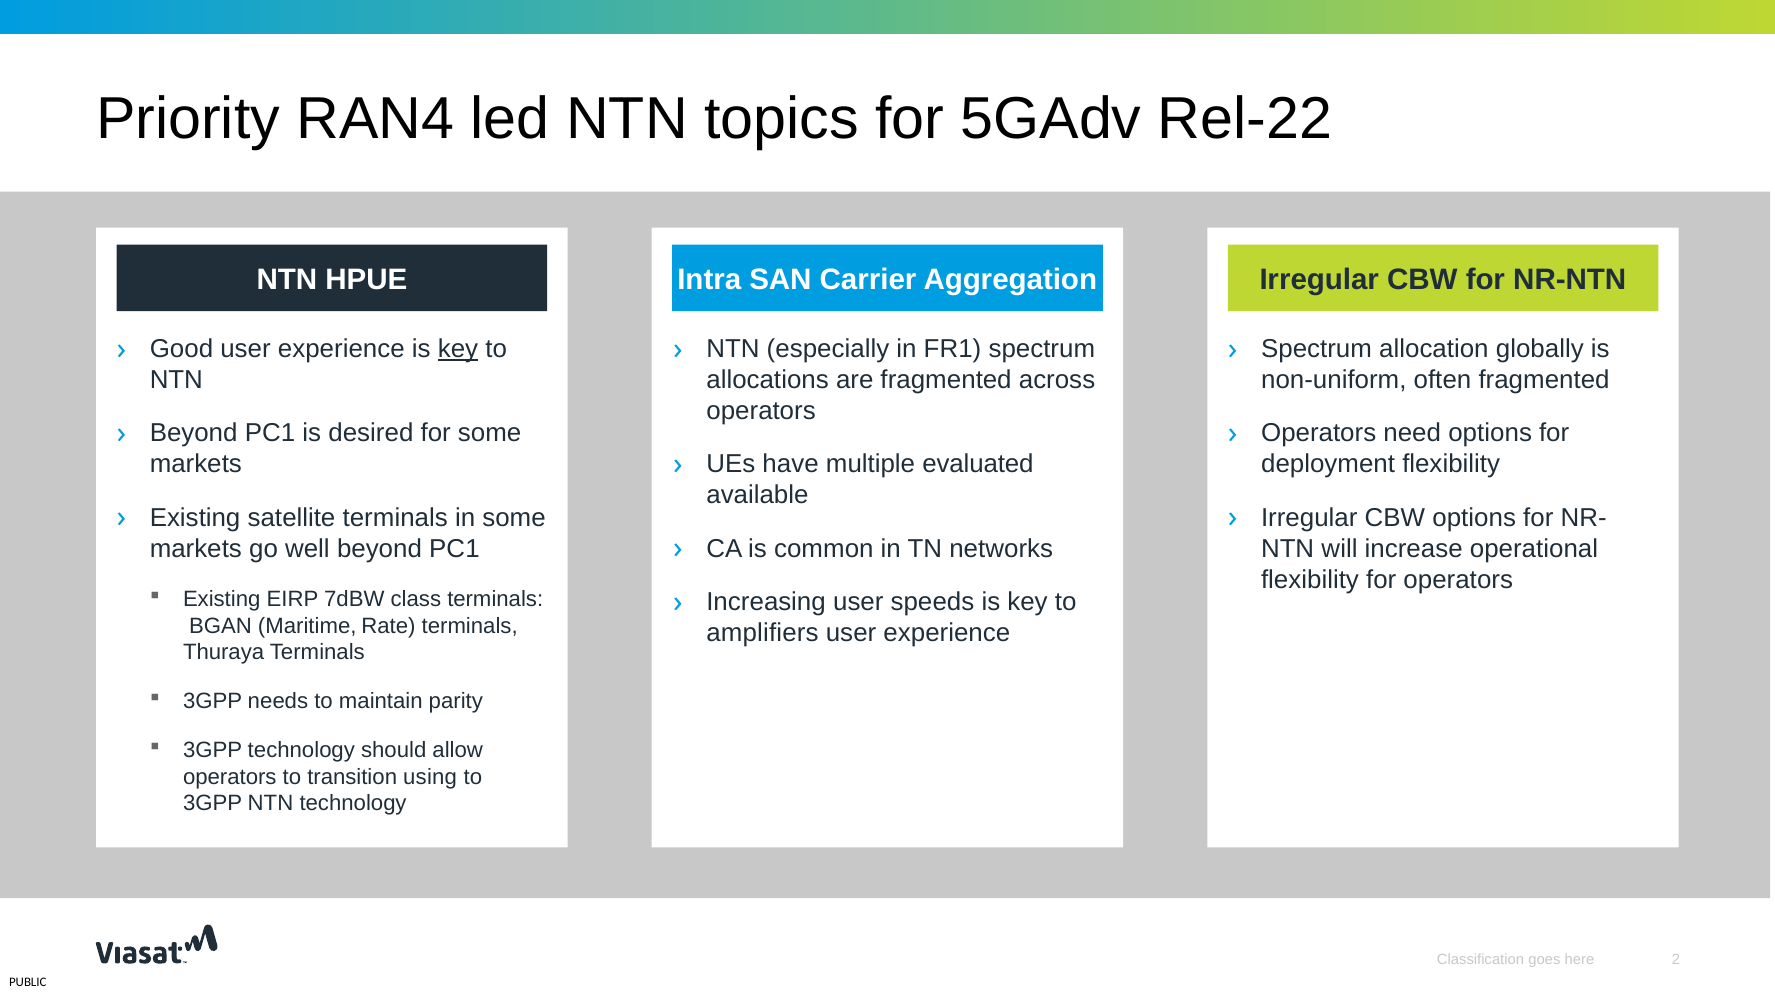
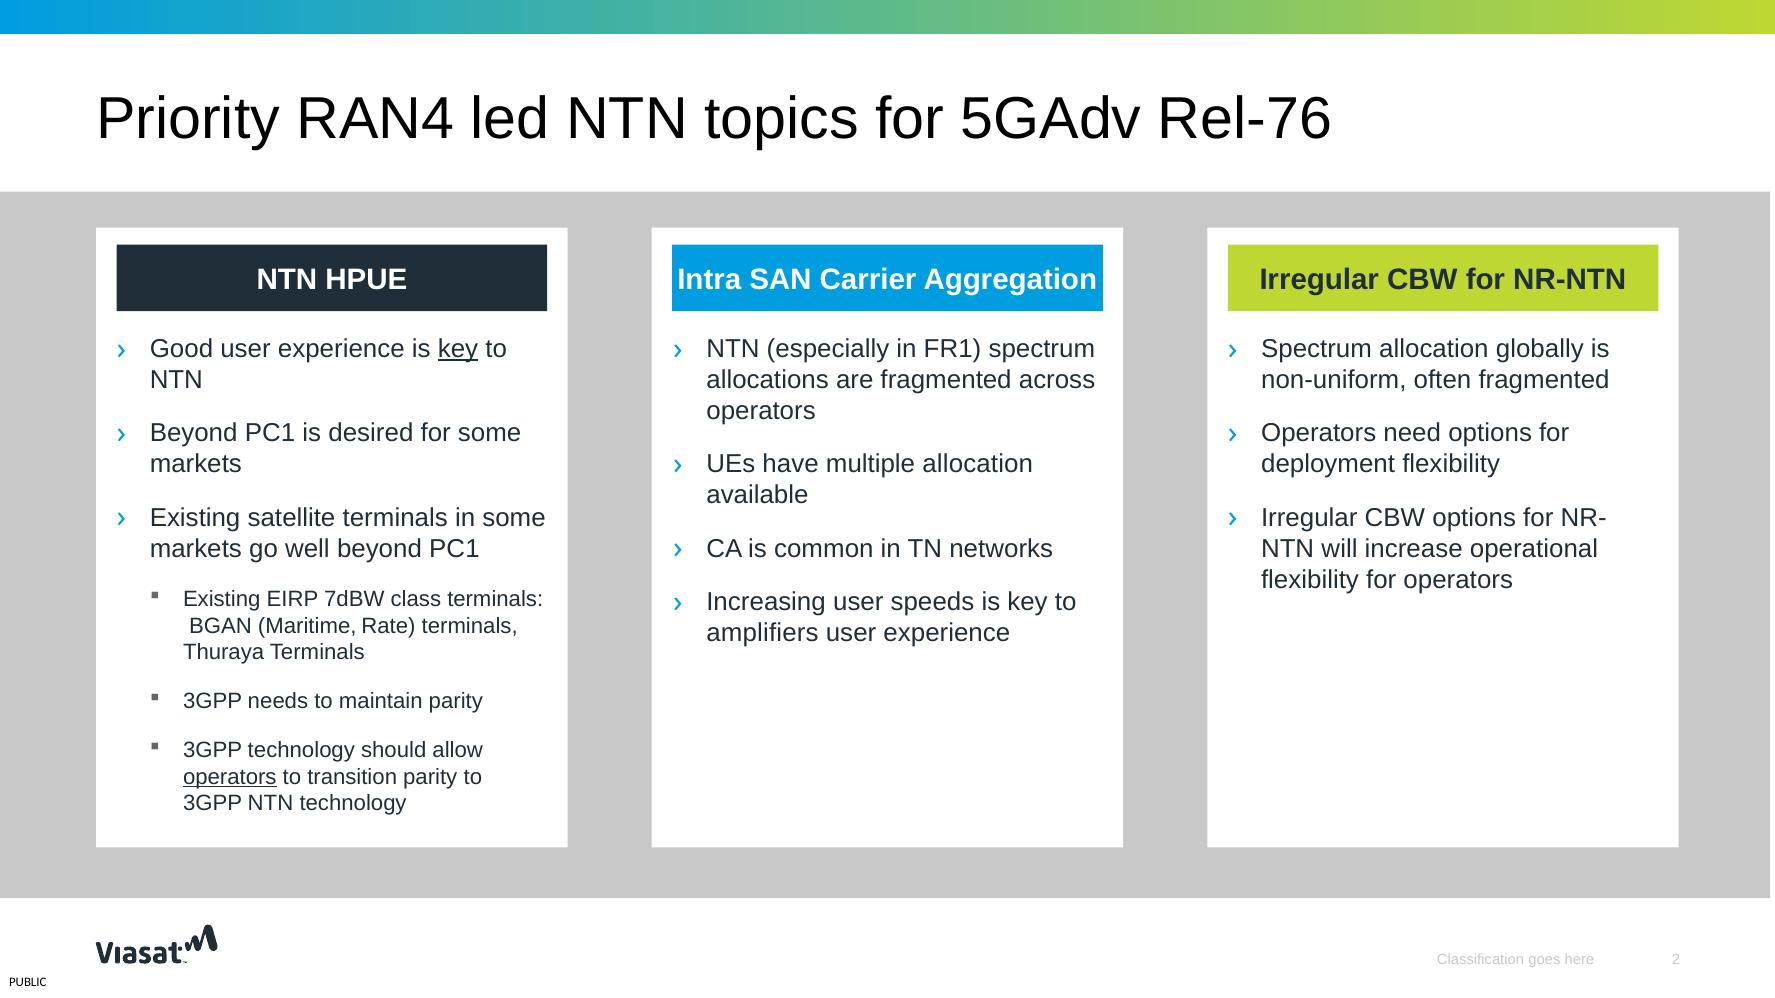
Rel-22: Rel-22 -> Rel-76 (1245, 119)
multiple evaluated: evaluated -> allocation (978, 464)
operators underline: none -> present (230, 777)
transition using: using -> parity (430, 777)
